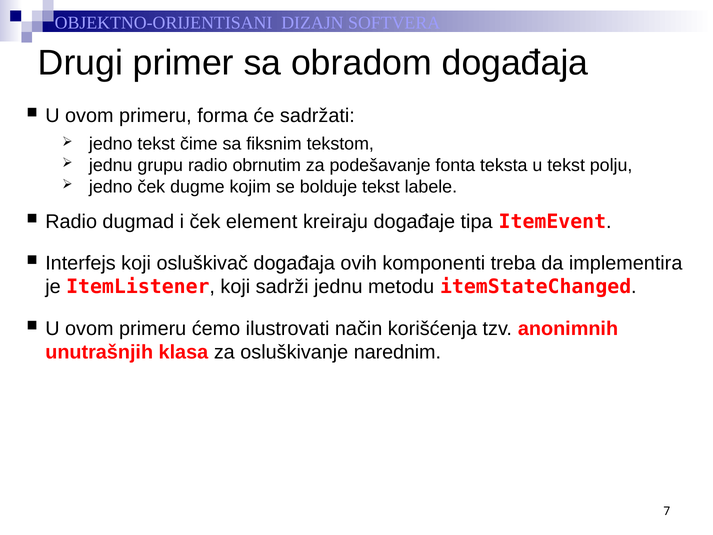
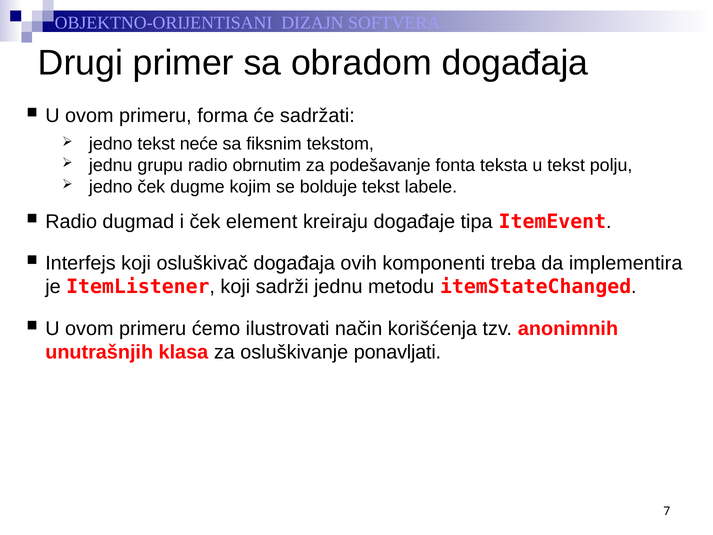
čime: čime -> neće (199, 144)
narednim: narednim -> ponavljati (397, 352)
